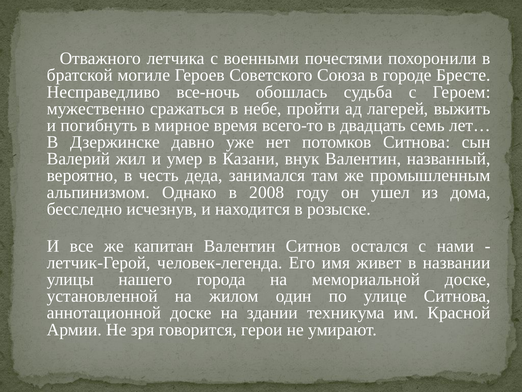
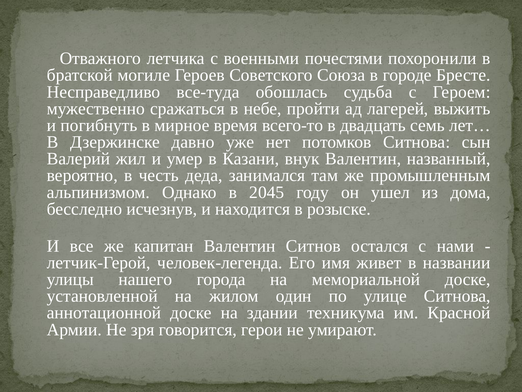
все-ночь: все-ночь -> все-туда (208, 92)
2008: 2008 -> 2045 (267, 192)
